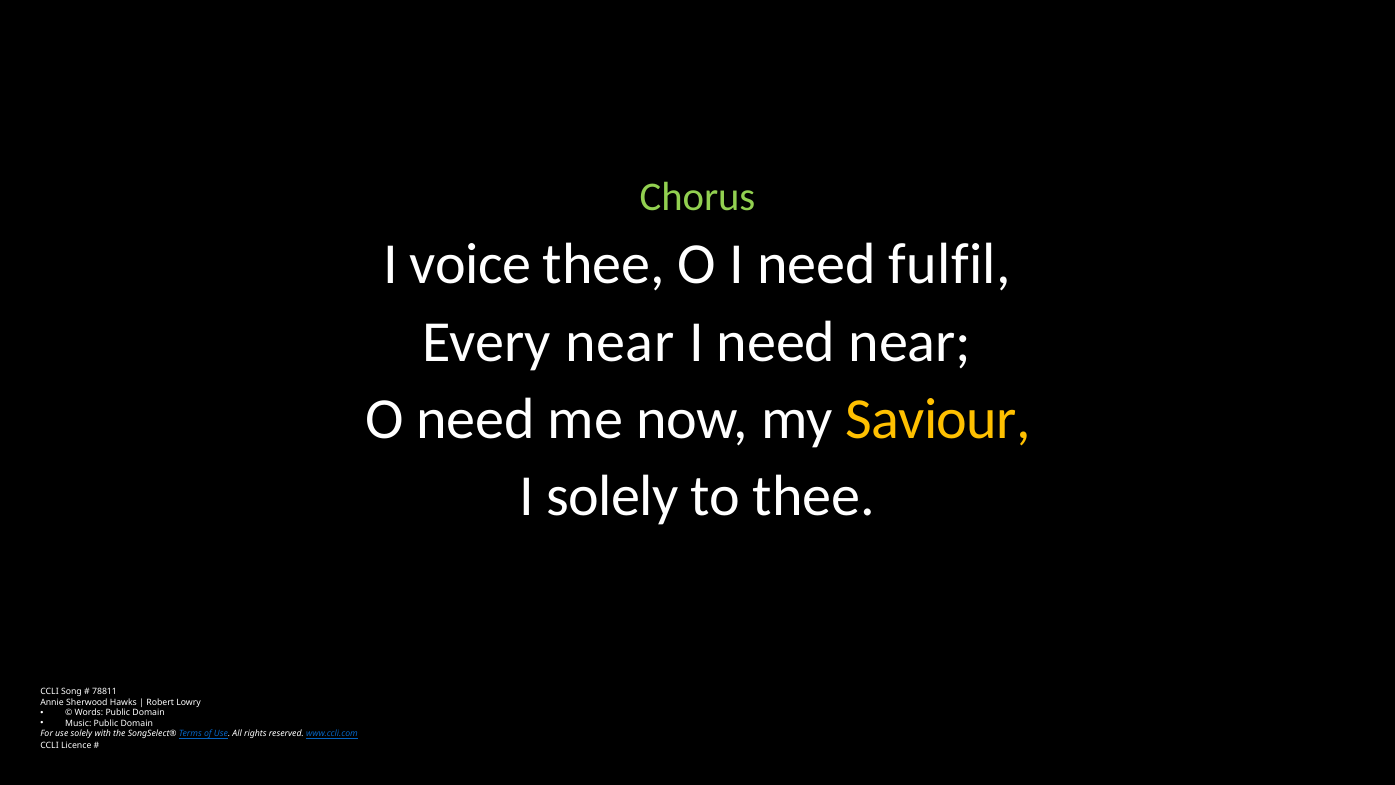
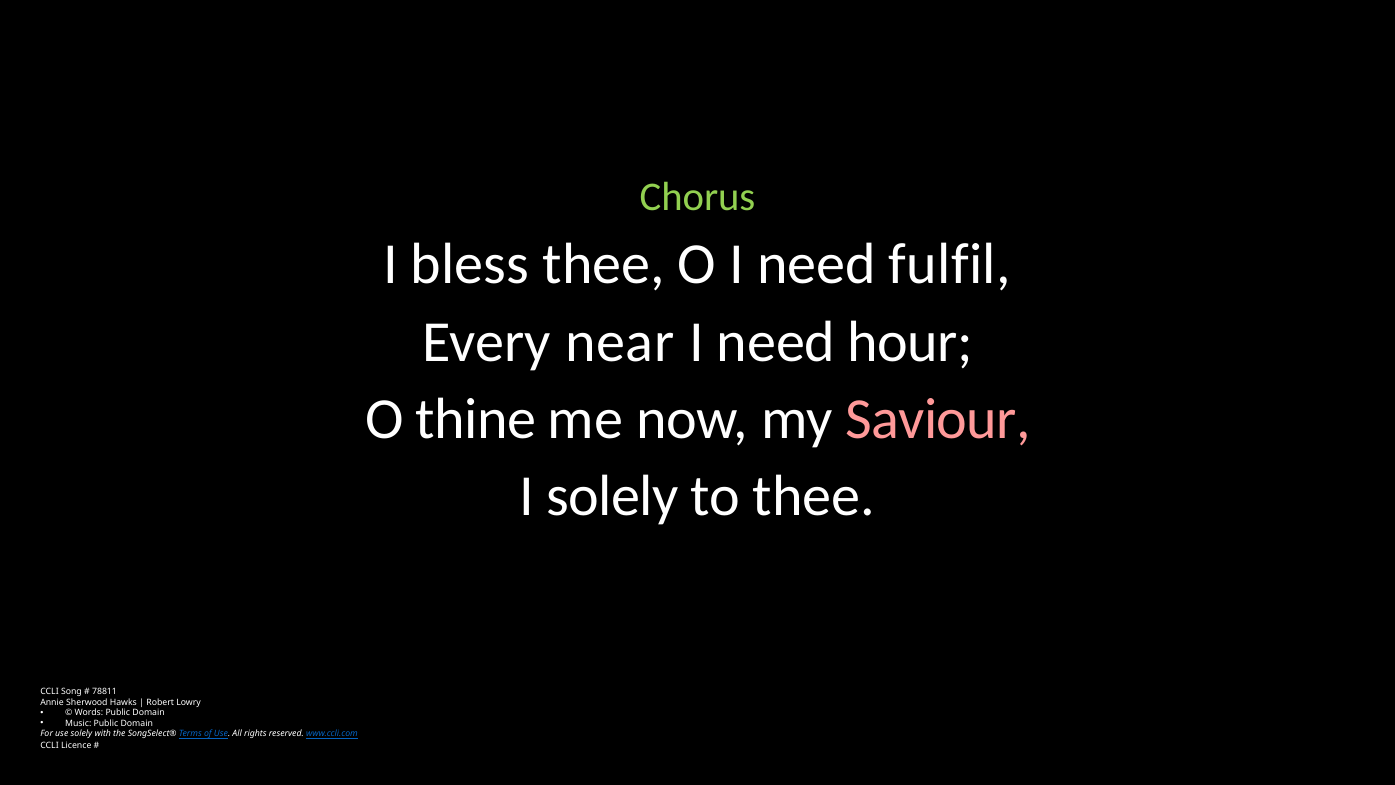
voice: voice -> bless (470, 265)
need near: near -> hour (910, 342)
O need: need -> thine (476, 419)
Saviour colour: yellow -> pink (938, 419)
